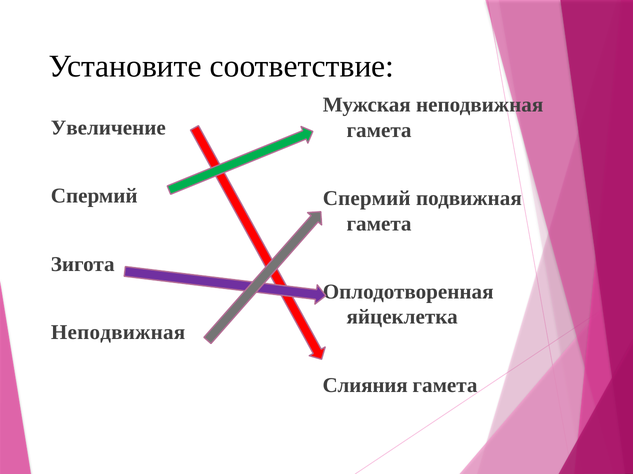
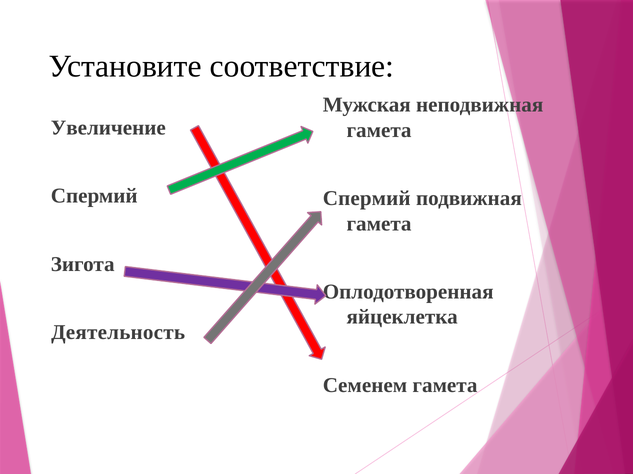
Неподвижная: Неподвижная -> Деятельность (118, 333)
Слияния: Слияния -> Семенем (365, 386)
